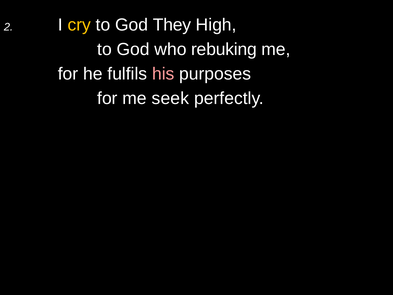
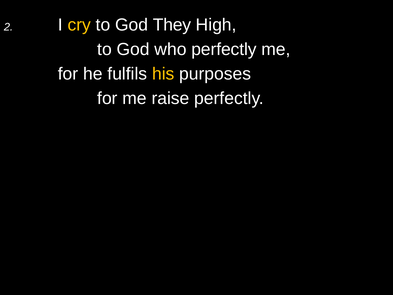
who rebuking: rebuking -> perfectly (224, 49)
his colour: pink -> yellow (163, 74)
seek: seek -> raise (170, 98)
